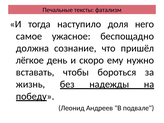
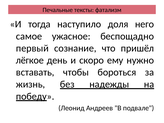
должна: должна -> первый (32, 48)
